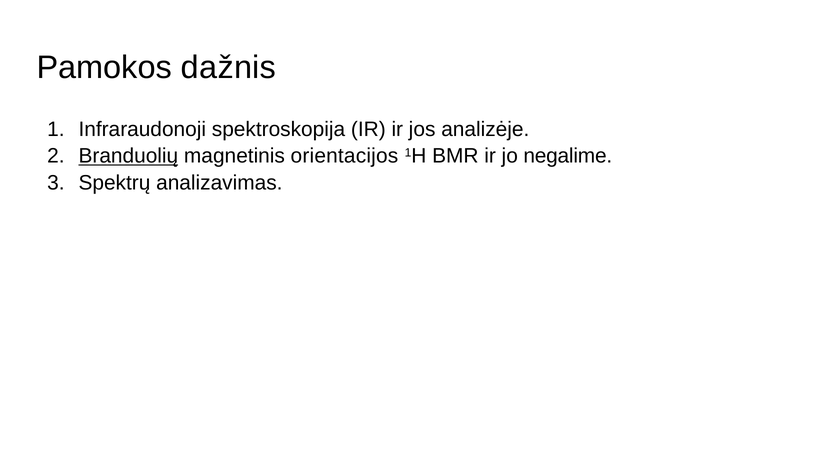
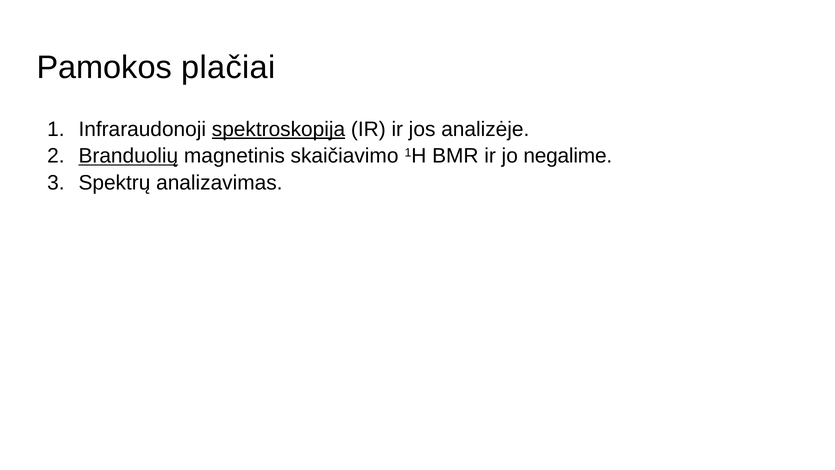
dažnis: dažnis -> plačiai (228, 68)
spektroskopija underline: none -> present (279, 129)
orientacijos: orientacijos -> skaičiavimo (345, 156)
